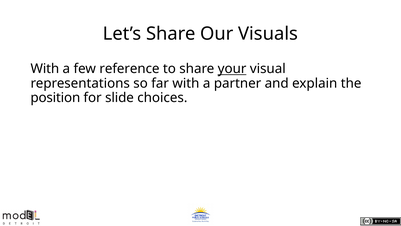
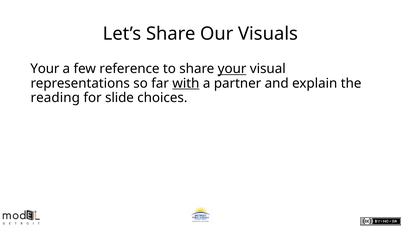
With: With -> Your (45, 69)
with underline: none -> present (186, 83)
position: position -> reading (55, 98)
